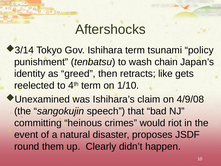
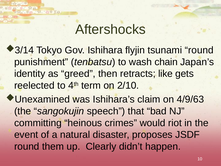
Ishihara term: term -> flyjin (135, 50)
tsunami policy: policy -> round (199, 50)
1/10: 1/10 -> 2/10 (128, 85)
4/9/08: 4/9/08 -> 4/9/63 (190, 99)
